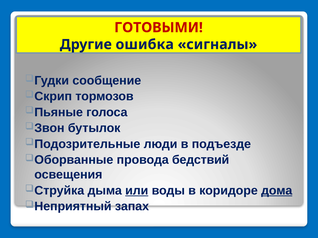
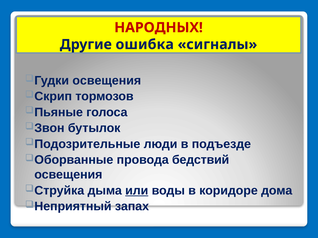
ГОТОВЫМИ: ГОТОВЫМИ -> НАРОДНЫХ (159, 28)
сообщение: сообщение -> освещения (107, 81)
дома underline: present -> none (277, 191)
